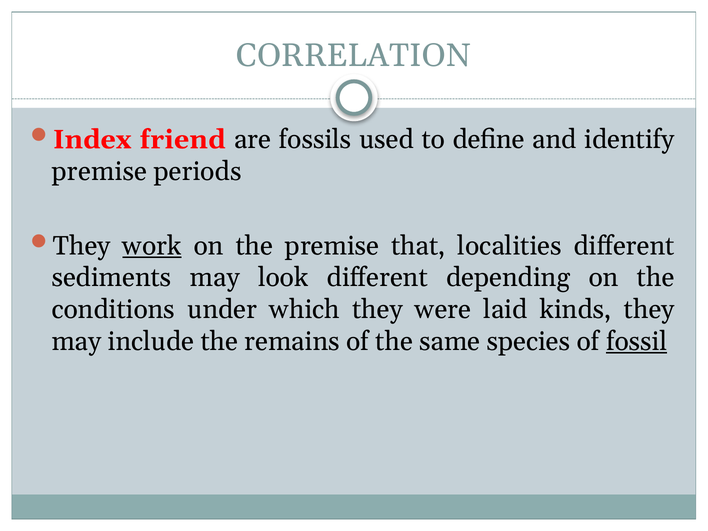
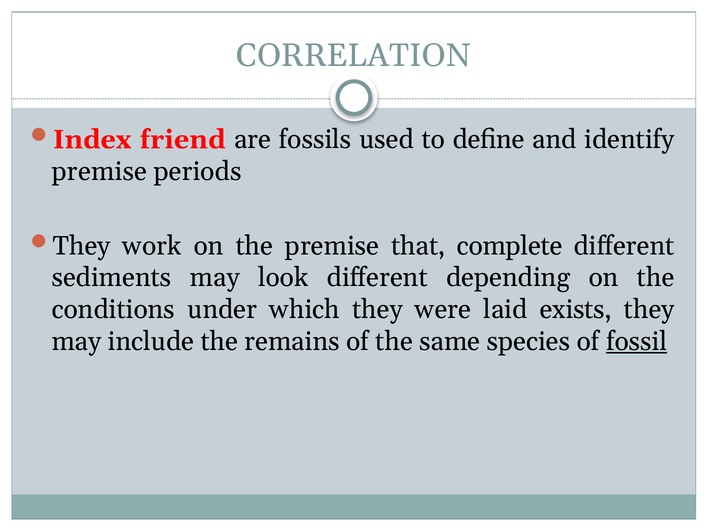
work underline: present -> none (152, 246)
localities: localities -> complete (510, 246)
kinds: kinds -> exists (576, 310)
